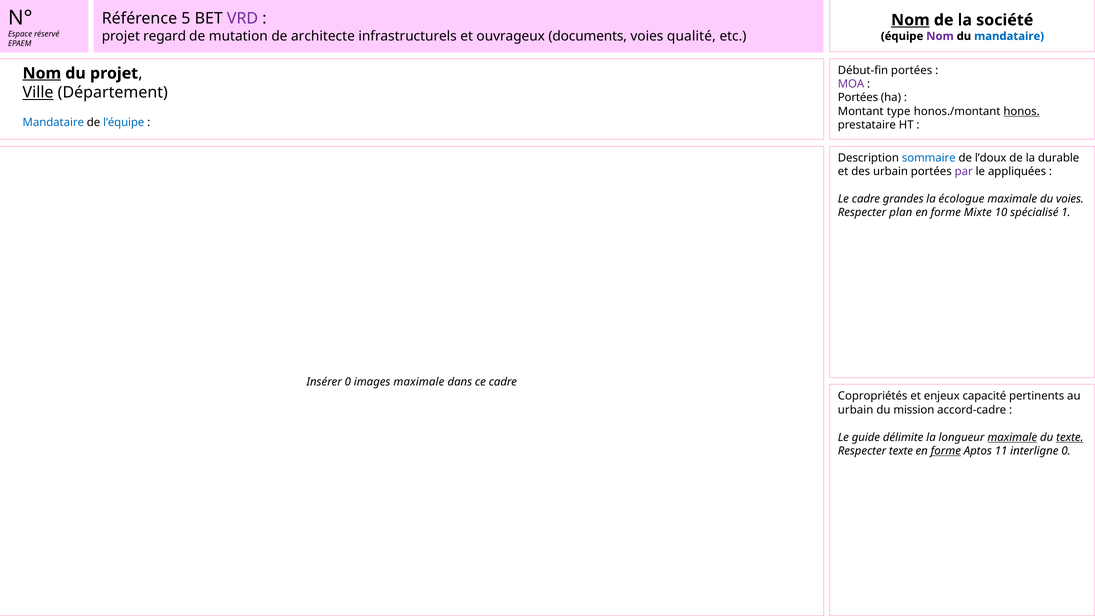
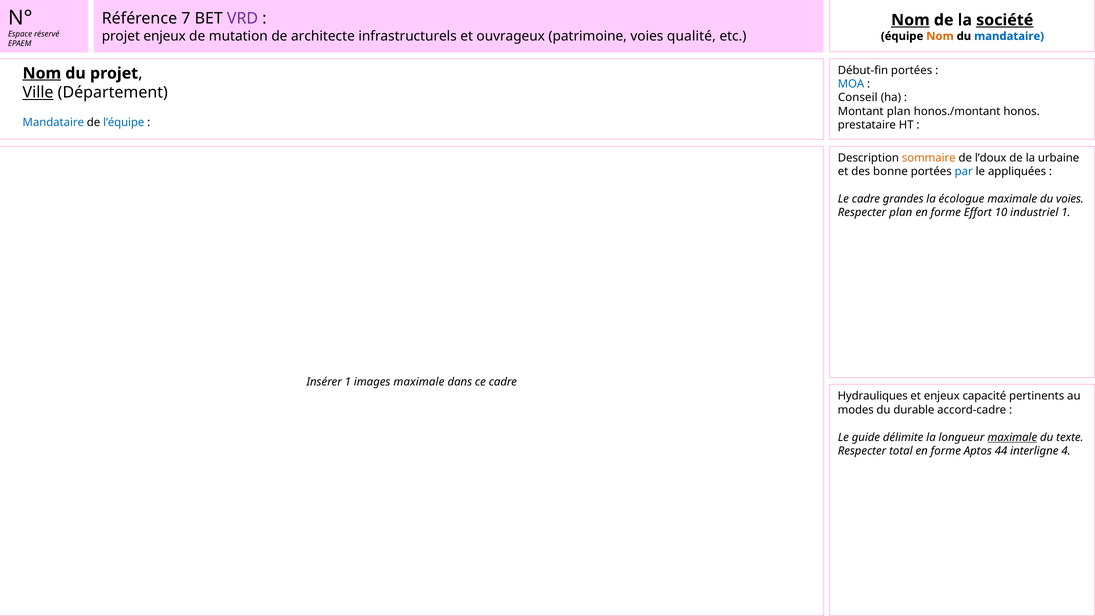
5: 5 -> 7 (186, 19)
société underline: none -> present (1005, 20)
projet regard: regard -> enjeux (165, 36)
documents: documents -> patrimoine (588, 36)
Nom colour: purple -> orange (940, 36)
MOA colour: purple -> blue (851, 84)
Portées: Portées -> Conseil (858, 98)
Montant type: type -> plan (899, 111)
honos underline: present -> none (1022, 111)
sommaire colour: blue -> orange (929, 158)
durable: durable -> urbaine (1059, 158)
des urbain: urbain -> bonne (890, 171)
par colour: purple -> blue (964, 171)
Mixte: Mixte -> Effort (978, 213)
spécialisé: spécialisé -> industriel (1034, 213)
Insérer 0: 0 -> 1 (348, 382)
Copropriétés: Copropriétés -> Hydrauliques (873, 396)
urbain: urbain -> modes (856, 410)
mission: mission -> durable (914, 410)
texte underline: present -> none (1070, 437)
Respecter texte: texte -> total (901, 451)
forme underline: present -> none (946, 451)
11: 11 -> 44 (1001, 451)
interligne 0: 0 -> 4 (1066, 451)
